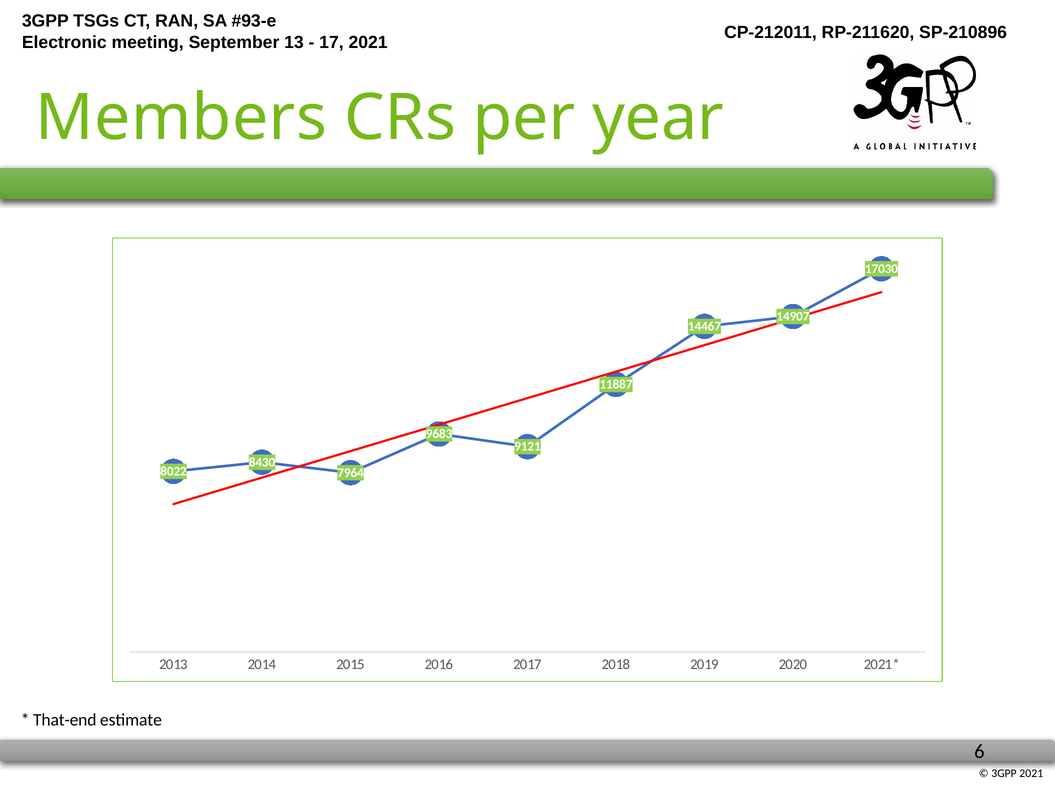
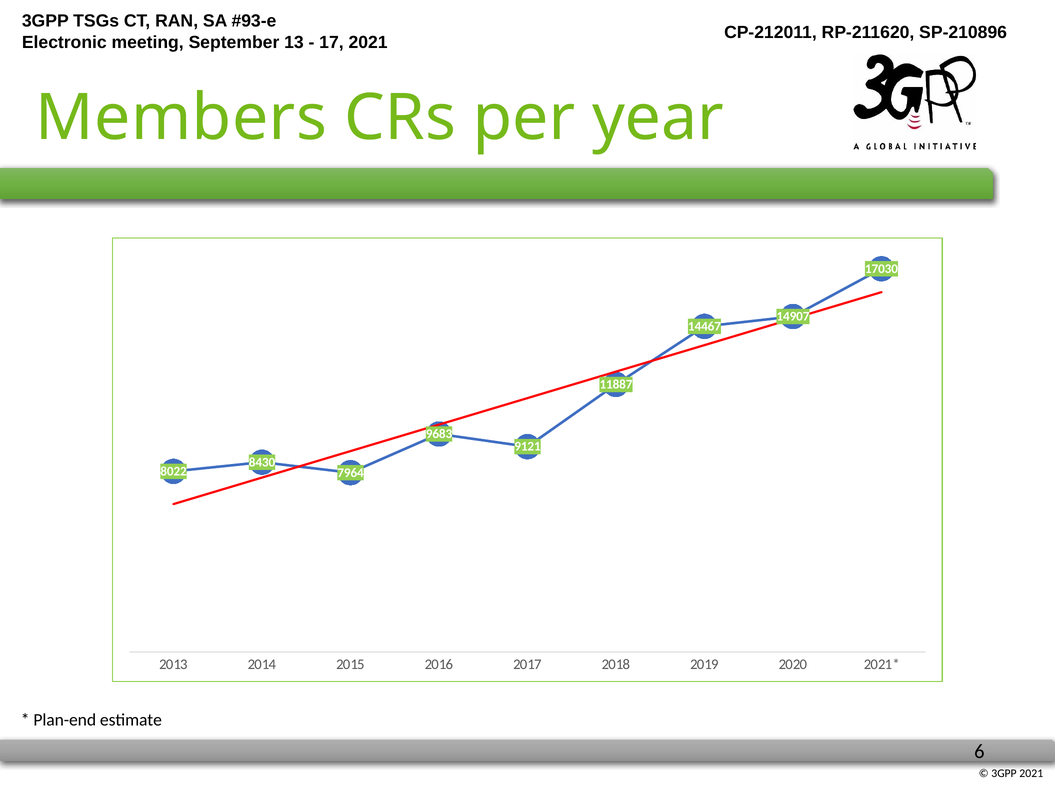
That-end: That-end -> Plan-end (65, 720)
